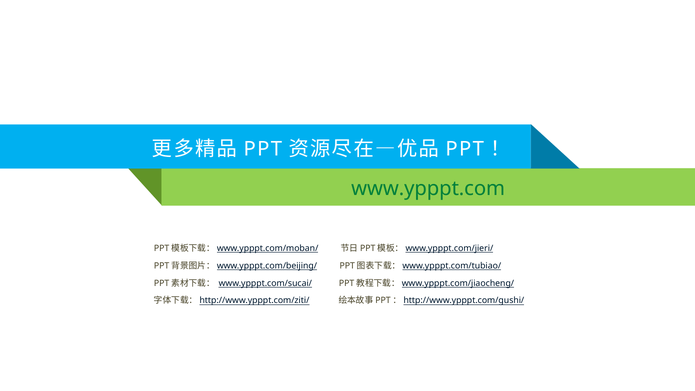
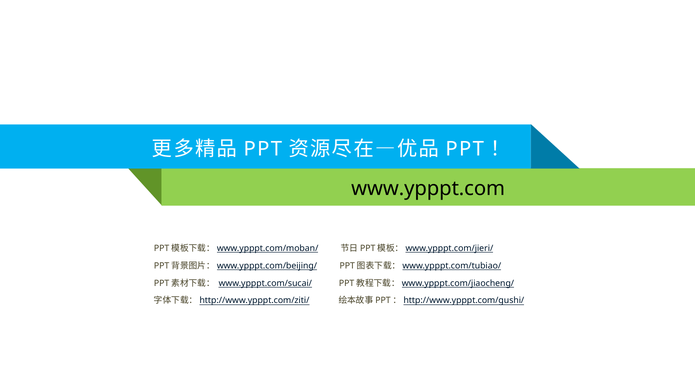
www.ypppt.com colour: green -> black (428, 188)
